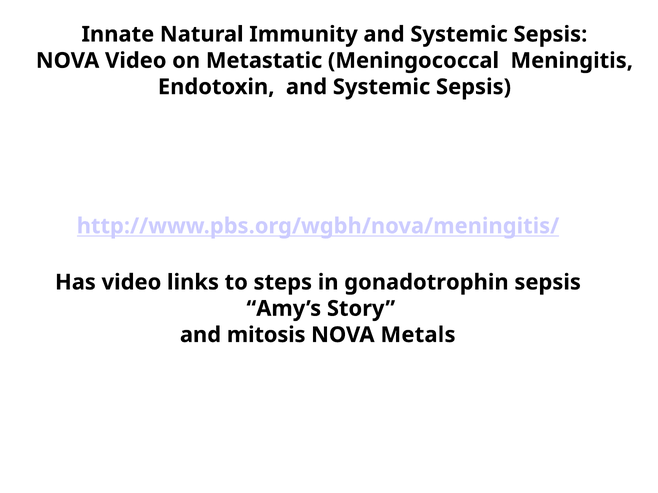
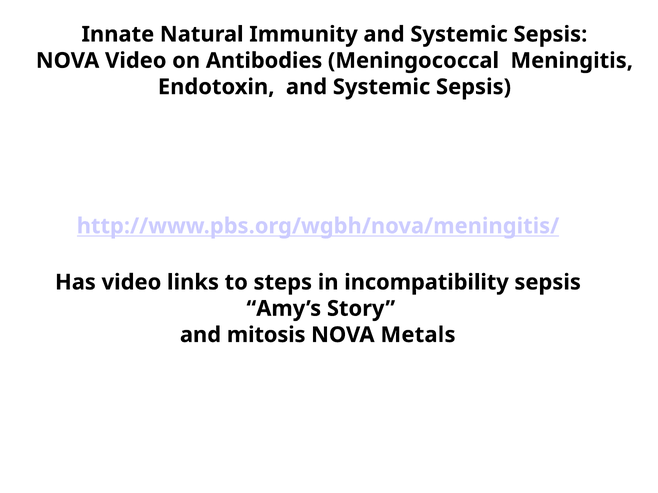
Metastatic: Metastatic -> Antibodies (264, 61)
gonadotrophin: gonadotrophin -> incompatibility (426, 283)
